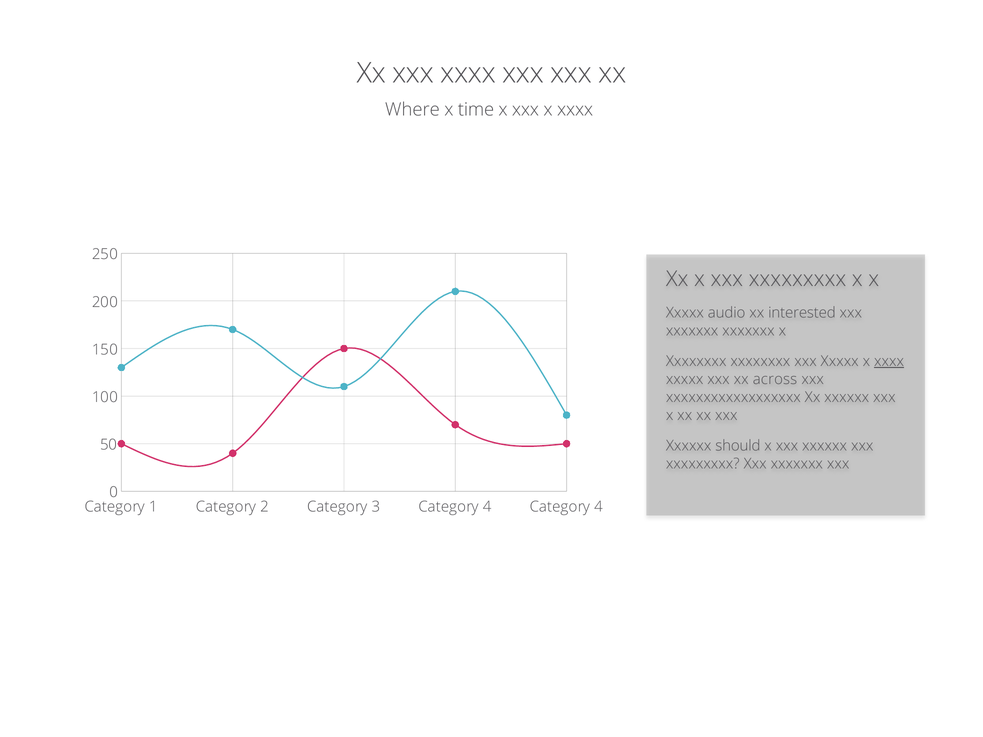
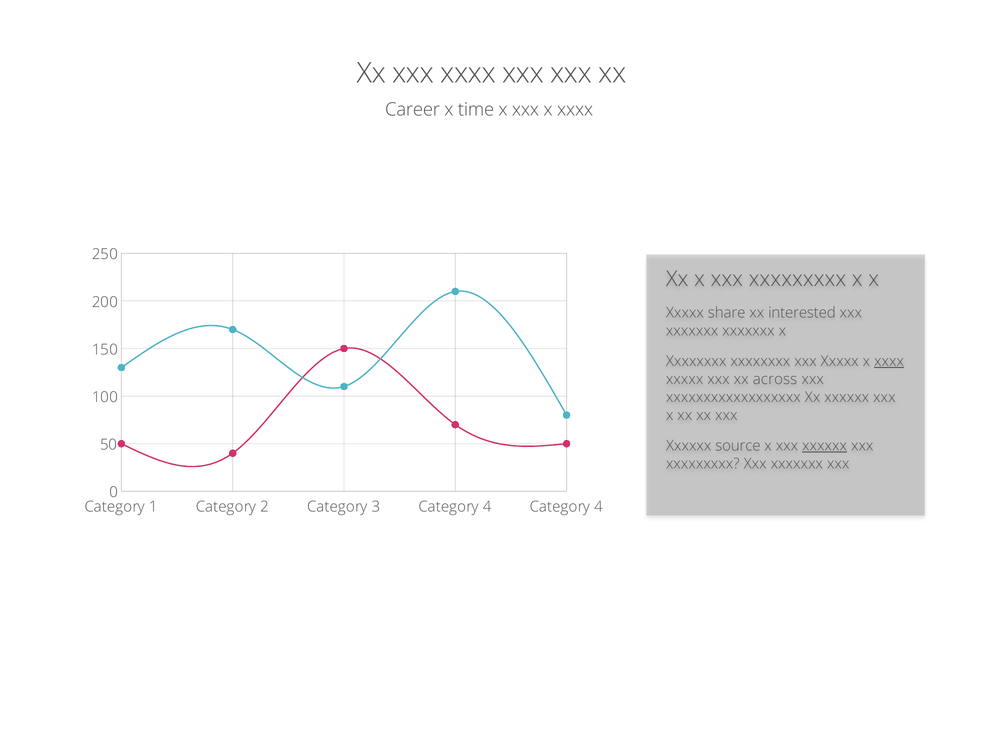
Where: Where -> Career (413, 109)
audio: audio -> share (727, 313)
should: should -> source (738, 446)
xxxxxx underline: none -> present (825, 446)
